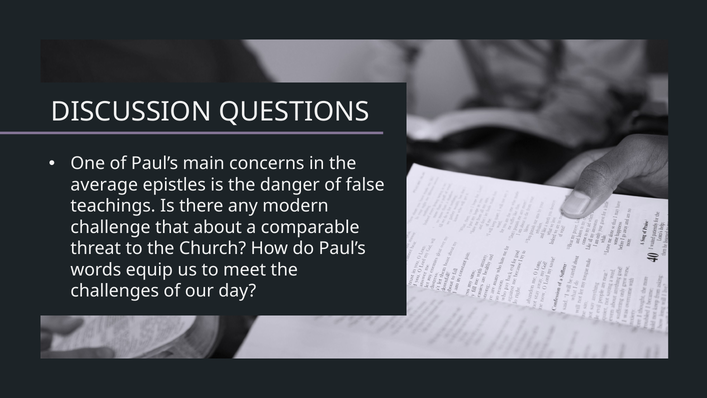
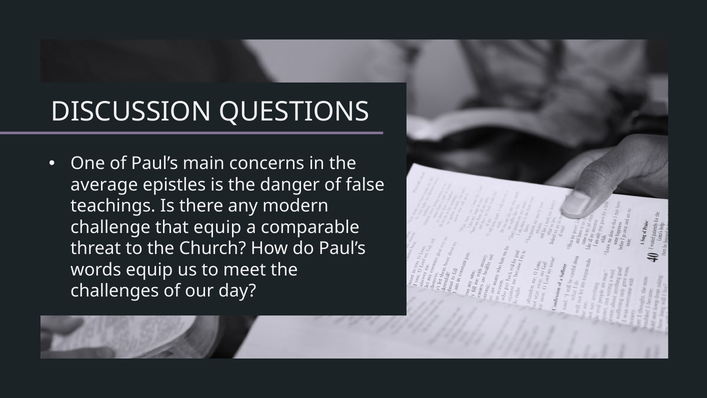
that about: about -> equip (217, 227)
